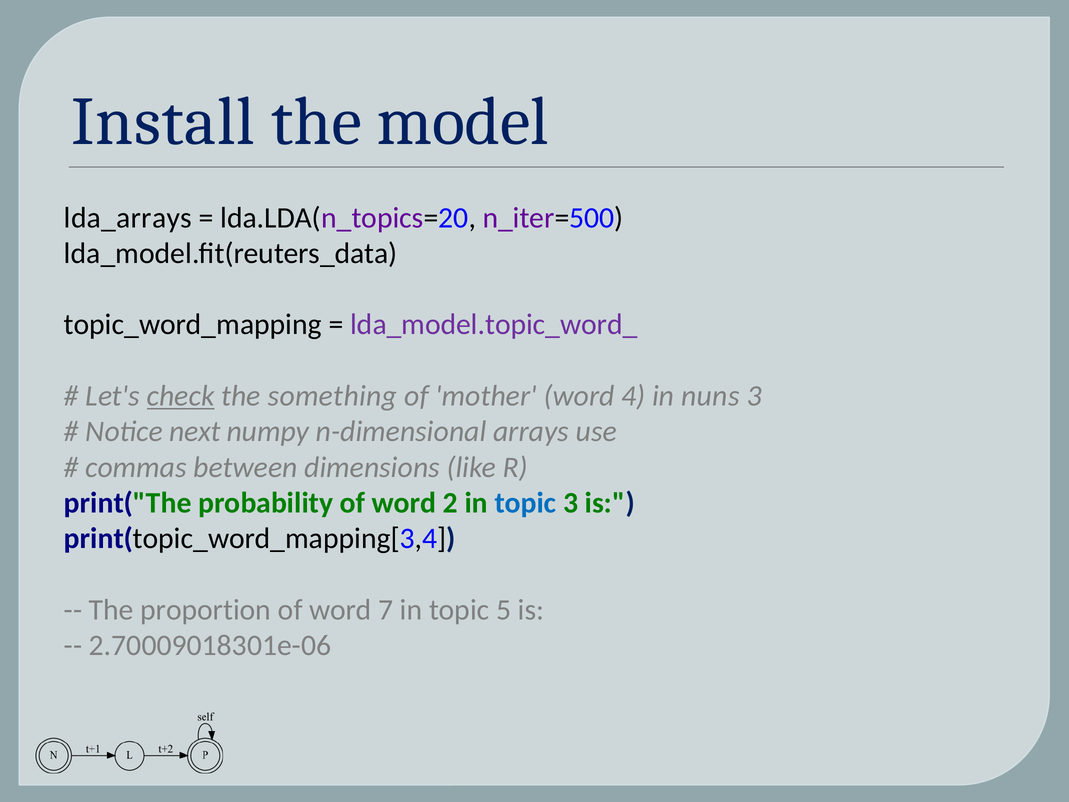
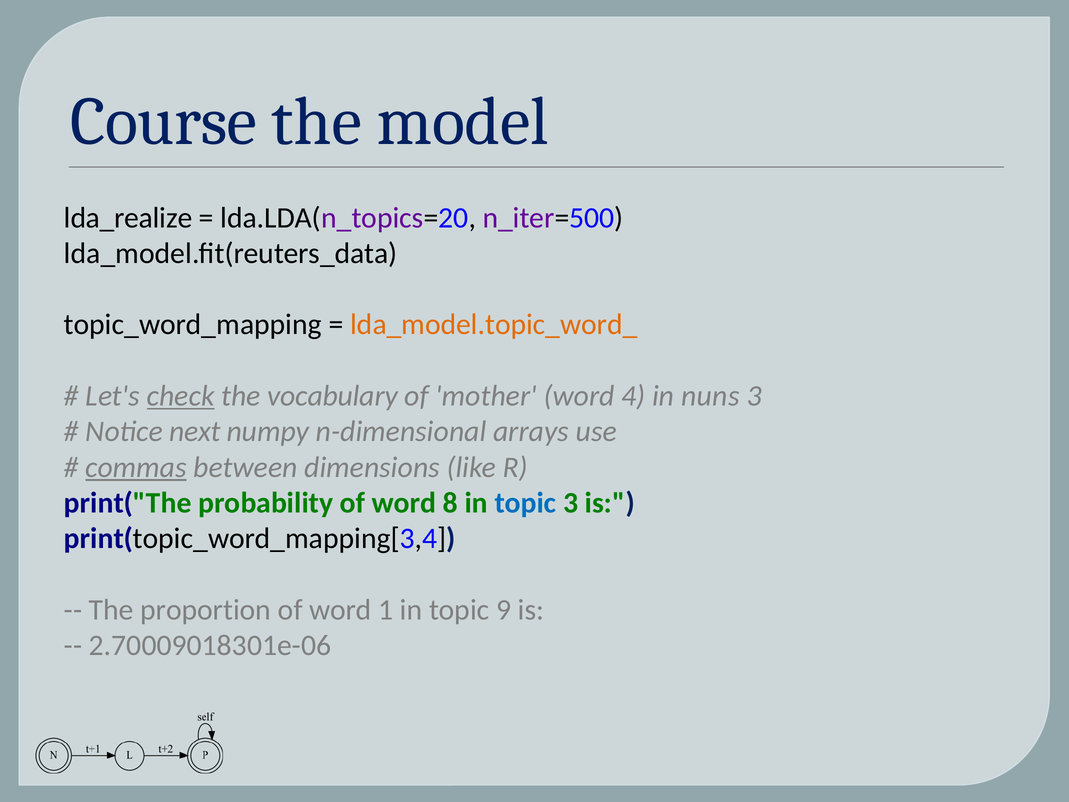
Install: Install -> Course (164, 122)
lda_arrays: lda_arrays -> lda_realize (128, 218)
lda_model.topic_word_ colour: purple -> orange (494, 325)
something: something -> vocabulary (333, 396)
commas underline: none -> present (136, 467)
2: 2 -> 8 (450, 503)
7: 7 -> 1 (386, 610)
5: 5 -> 9 (504, 610)
